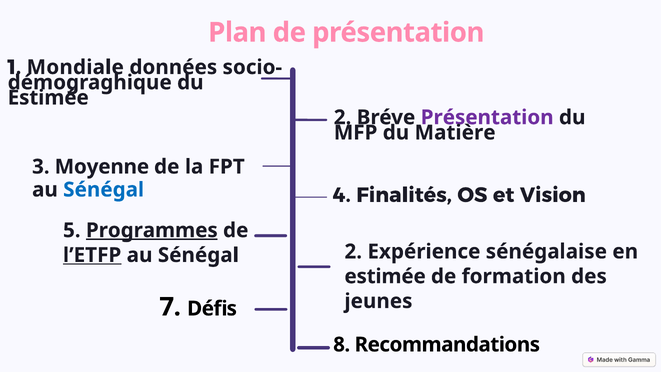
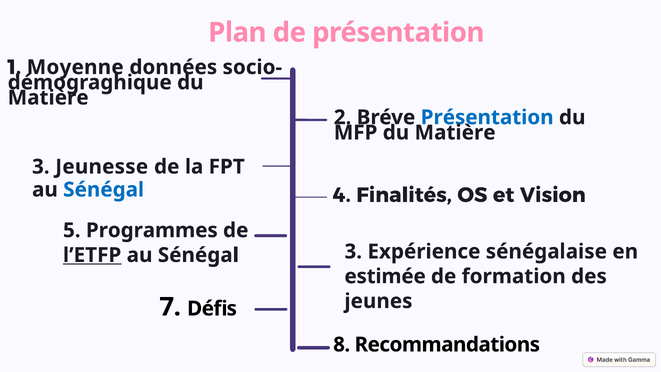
Mondiale: Mondiale -> Moyenne (75, 67)
Estimée: Estimée -> Matière (48, 98)
Présentation colour: purple -> blue (487, 117)
Moyenne: Moyenne -> Jeunesse (102, 167)
Programmes underline: present -> none (152, 230)
Sénégal 2: 2 -> 3 (353, 251)
